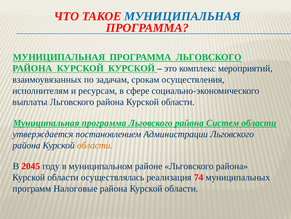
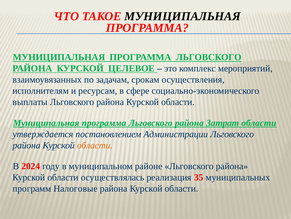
МУНИЦИПАЛЬНАЯ colour: blue -> black (182, 16)
КУРСКОЙ КУРСКОЙ: КУРСКОЙ -> ЦЕЛЕВОЕ (132, 68)
Систем: Систем -> Затрат (223, 123)
2045: 2045 -> 2024 (31, 166)
74: 74 -> 35 (199, 177)
